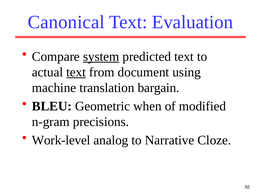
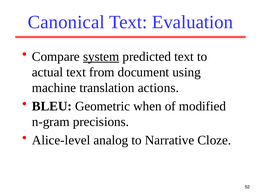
text underline: present -> none (76, 72)
bargain: bargain -> actions (158, 88)
Work-level: Work-level -> Alice-level (61, 140)
